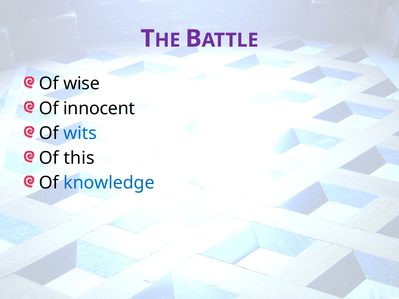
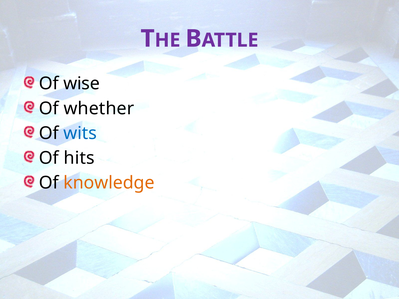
innocent: innocent -> whether (99, 109)
this: this -> hits (79, 158)
knowledge colour: blue -> orange (109, 183)
